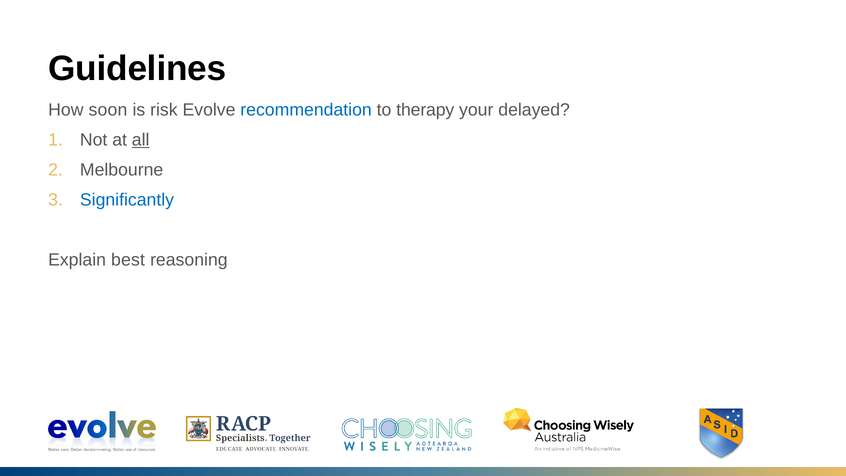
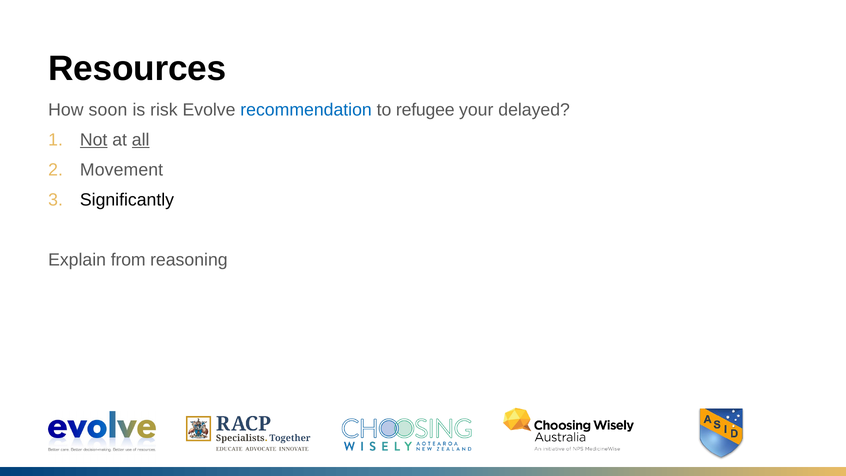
Guidelines: Guidelines -> Resources (137, 69)
therapy: therapy -> refugee (425, 110)
Not underline: none -> present (94, 140)
Melbourne: Melbourne -> Movement (122, 170)
Significantly colour: blue -> black (127, 200)
best: best -> from (128, 260)
